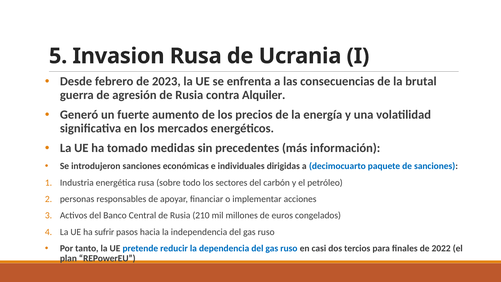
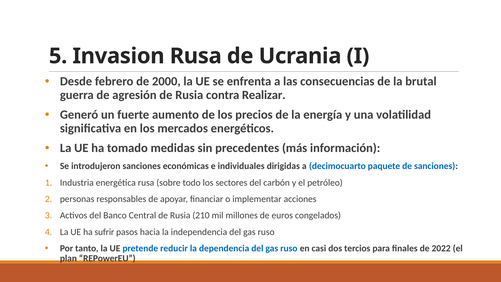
2023: 2023 -> 2000 (166, 81)
Alquiler: Alquiler -> Realizar (264, 95)
